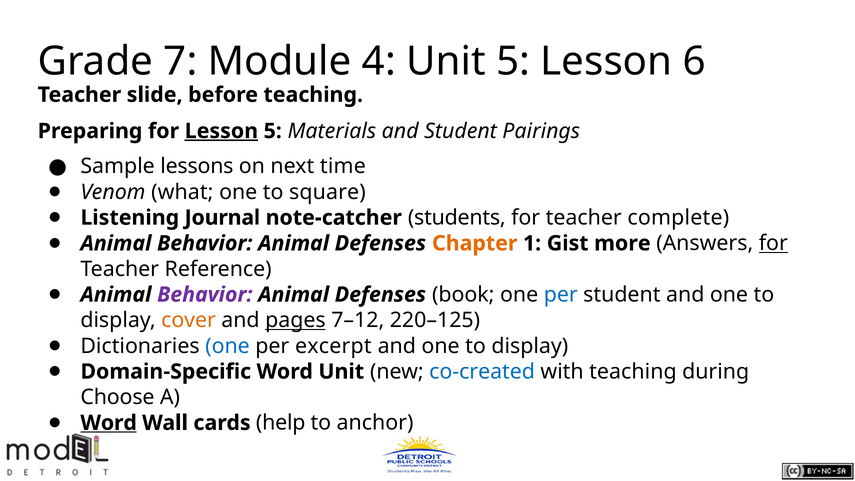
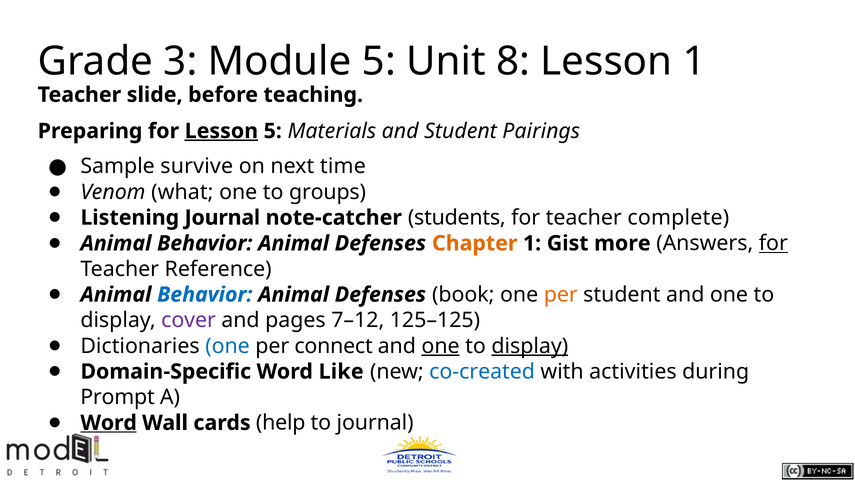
7: 7 -> 3 (180, 61)
Module 4: 4 -> 5 (379, 61)
Unit 5: 5 -> 8 (513, 61)
Lesson 6: 6 -> 1 (694, 61)
lessons: lessons -> survive (197, 166)
square: square -> groups (328, 192)
Behavior colour: purple -> blue (205, 295)
per colour: blue -> orange (561, 295)
cover colour: orange -> purple (189, 320)
pages underline: present -> none (295, 320)
220–125: 220–125 -> 125–125 (435, 320)
excerpt: excerpt -> connect (334, 346)
one underline: none -> present (441, 346)
display underline: none -> present (530, 346)
Word Unit: Unit -> Like (341, 372)
with teaching: teaching -> activities (633, 372)
Choose: Choose -> Prompt (118, 397)
to anchor: anchor -> journal (375, 423)
